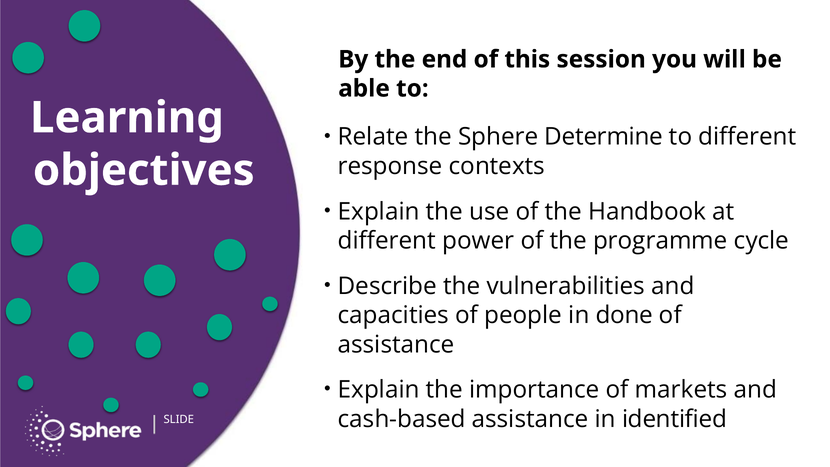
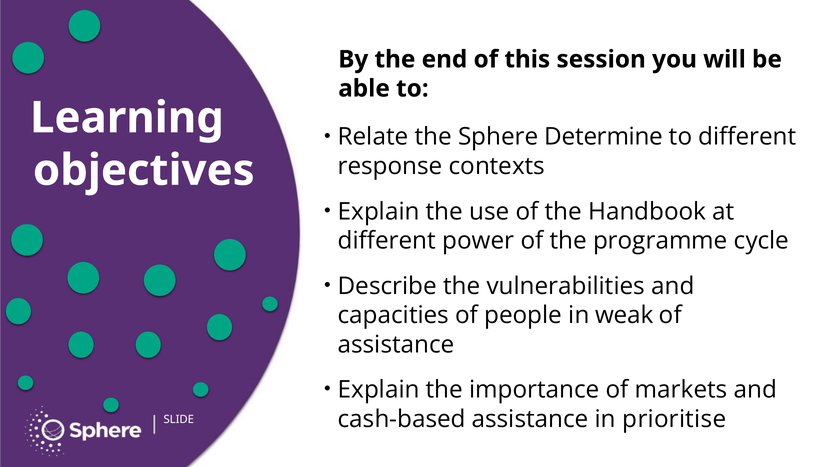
done: done -> weak (624, 315)
identified: identified -> prioritise (674, 419)
